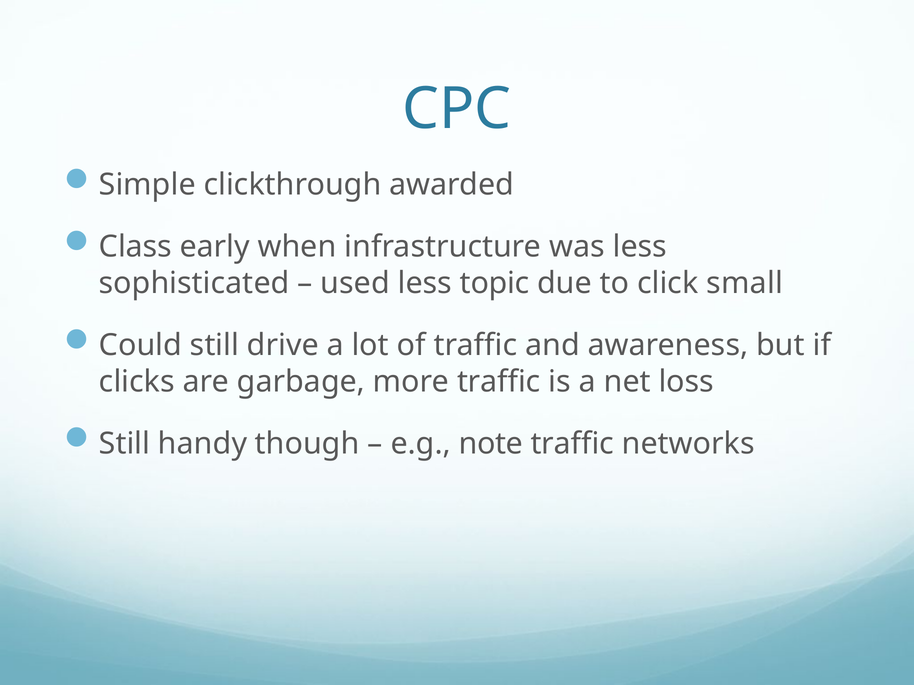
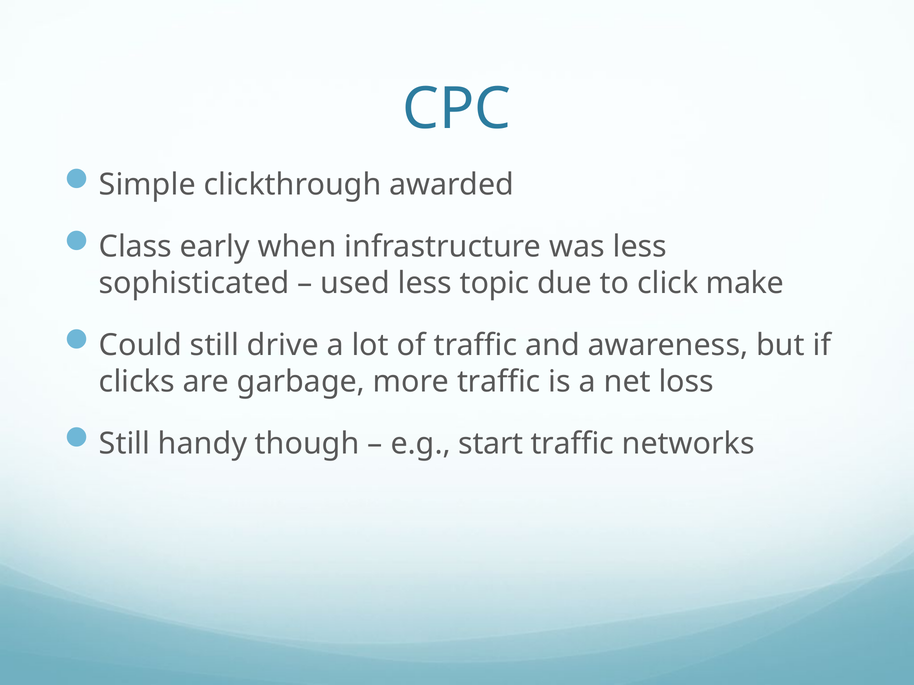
small: small -> make (745, 283)
note: note -> start (491, 444)
